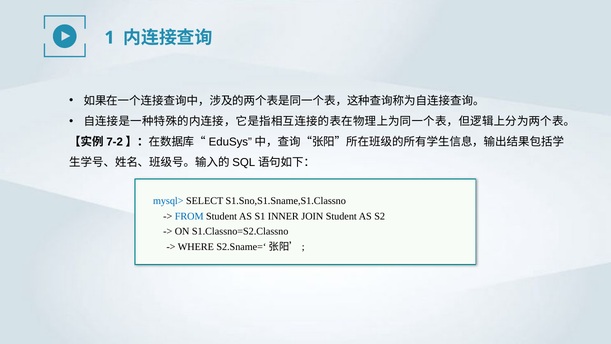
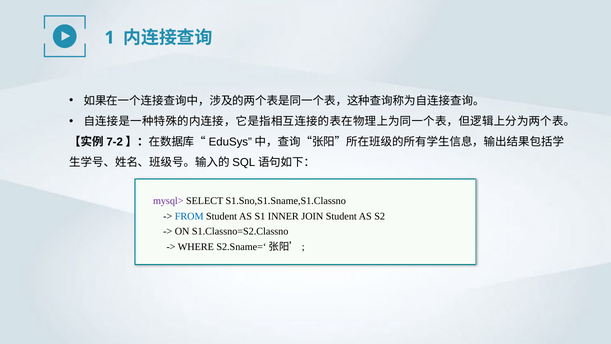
mysql> colour: blue -> purple (168, 201)
